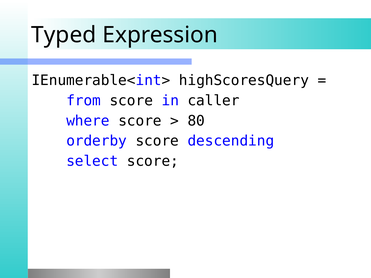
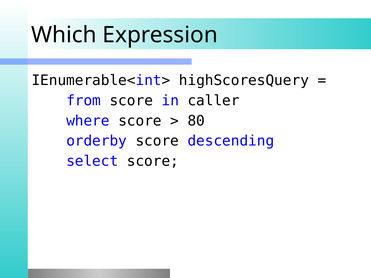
Typed: Typed -> Which (64, 35)
